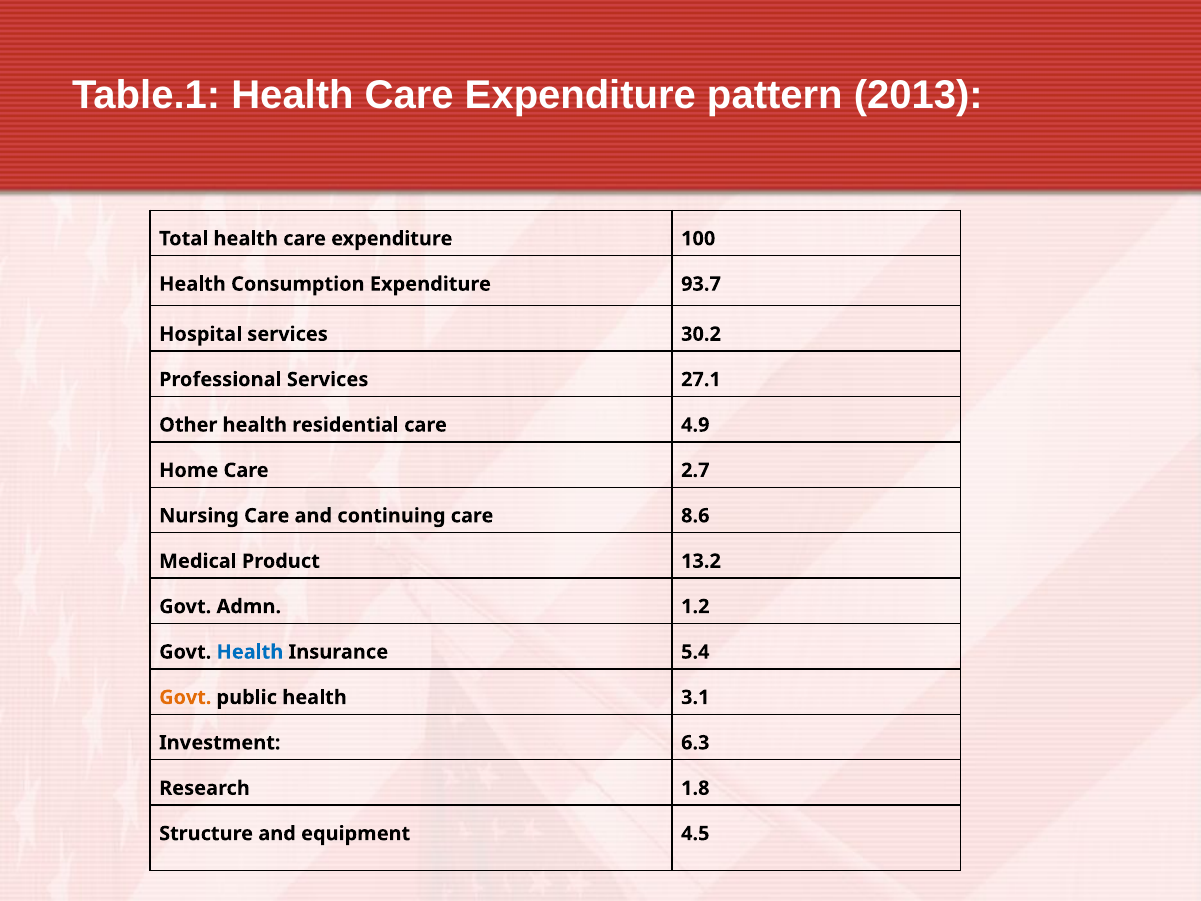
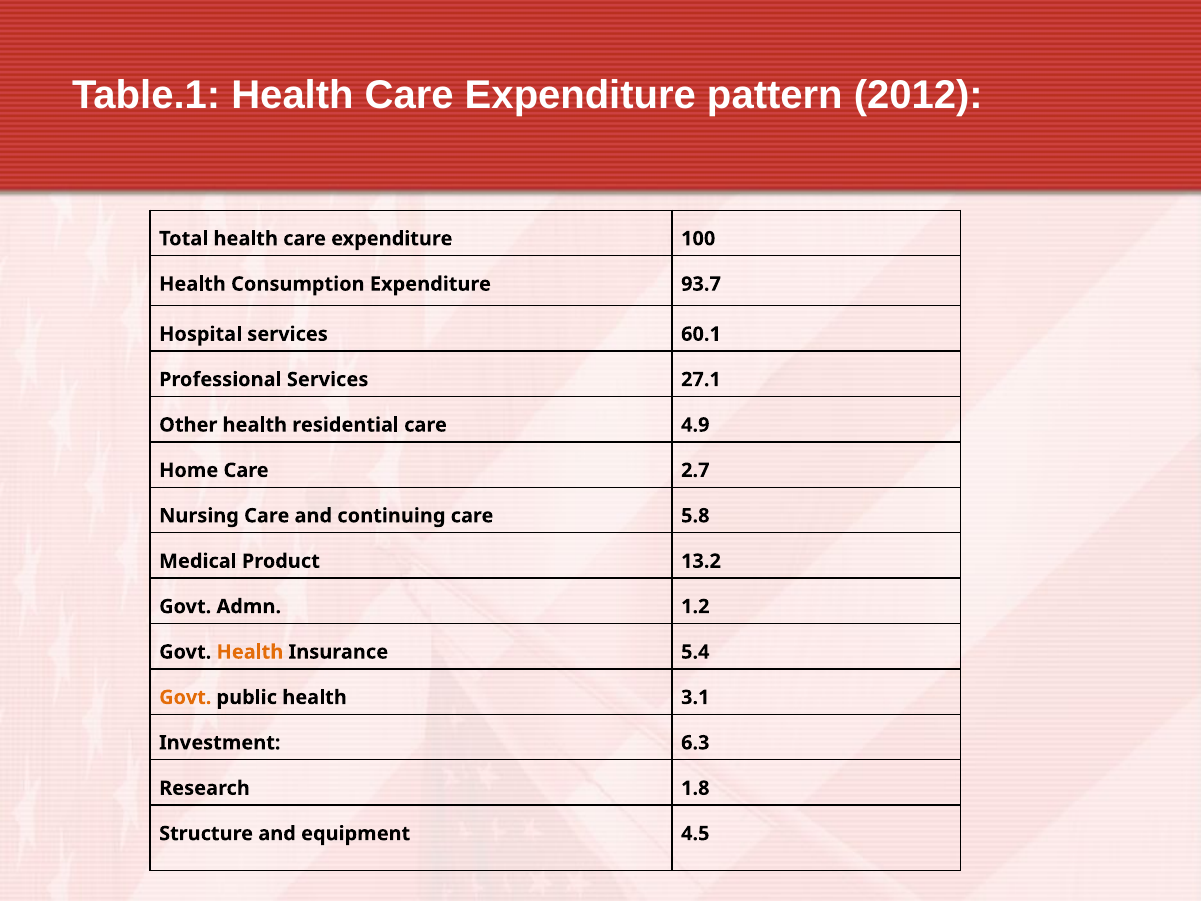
2013: 2013 -> 2012 (918, 95)
30.2: 30.2 -> 60.1 (701, 334)
8.6: 8.6 -> 5.8 (695, 516)
Health colour: blue -> orange (250, 652)
